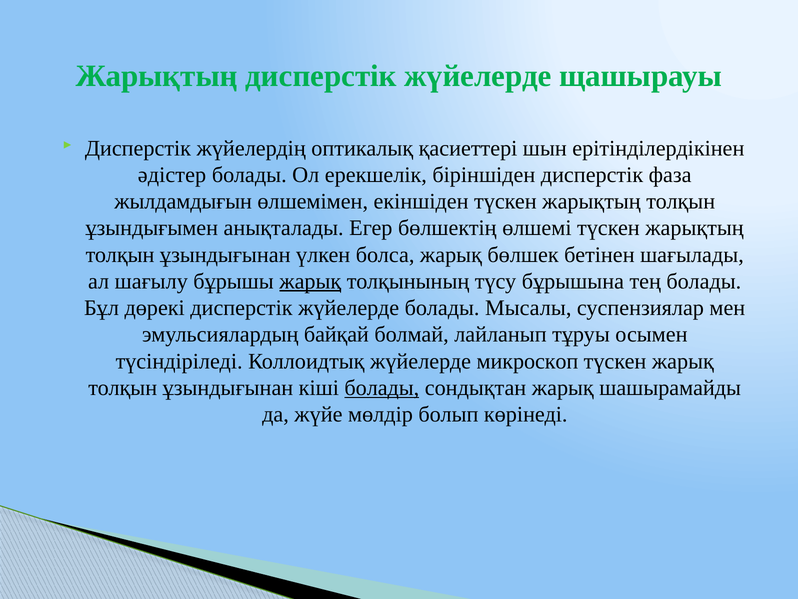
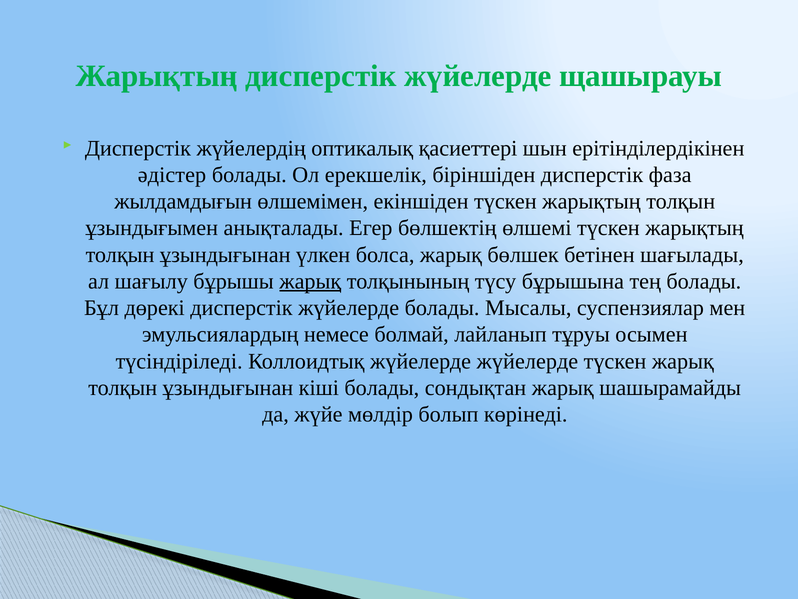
байқай: байқай -> немесе (336, 334)
жүйелерде микроскоп: микроскоп -> жүйелерде (527, 361)
болады underline: present -> none (382, 388)
